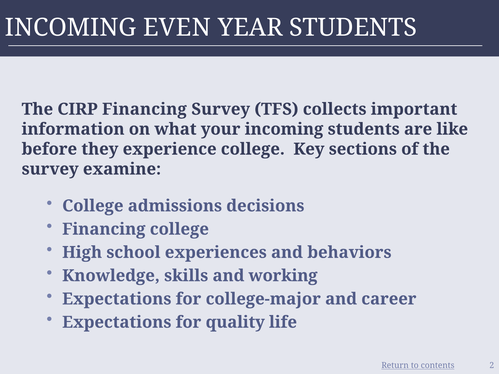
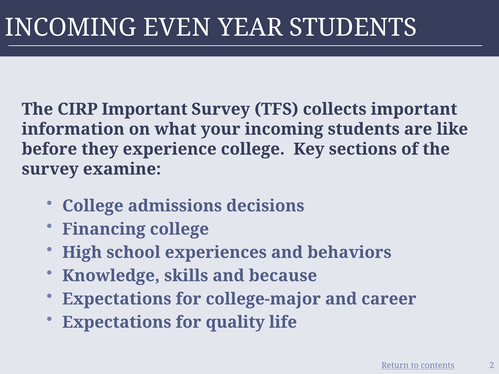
CIRP Financing: Financing -> Important (145, 109)
working: working -> because (283, 276)
